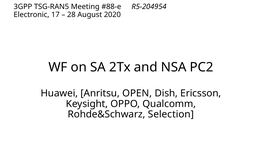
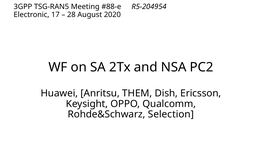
OPEN: OPEN -> THEM (137, 93)
